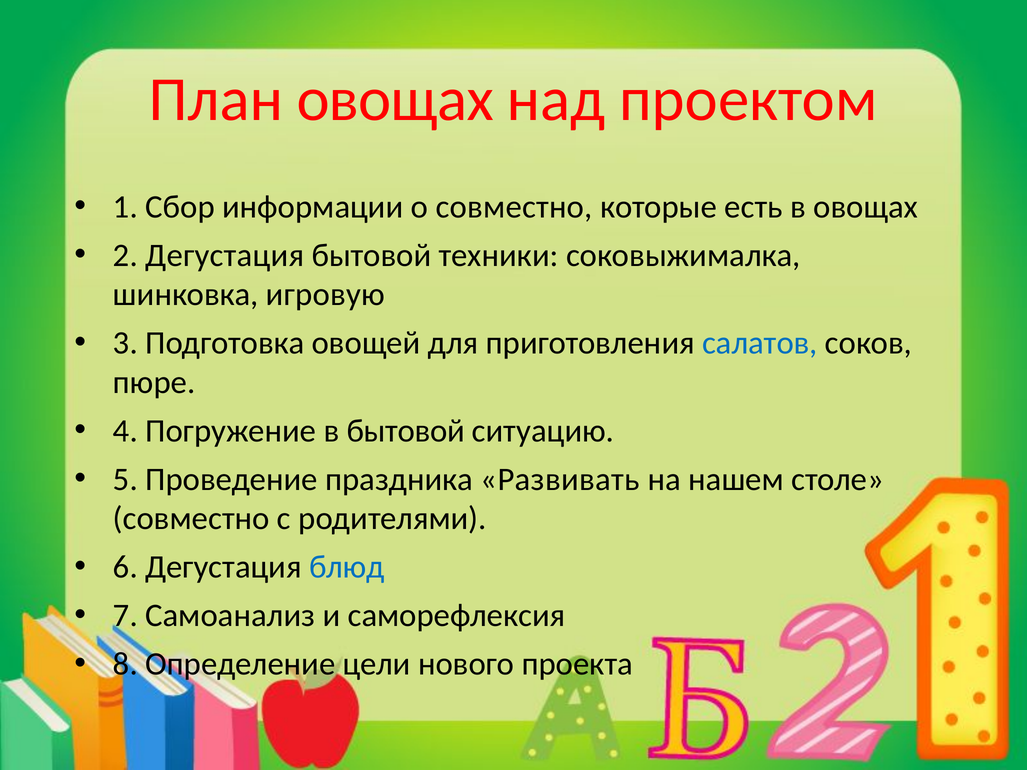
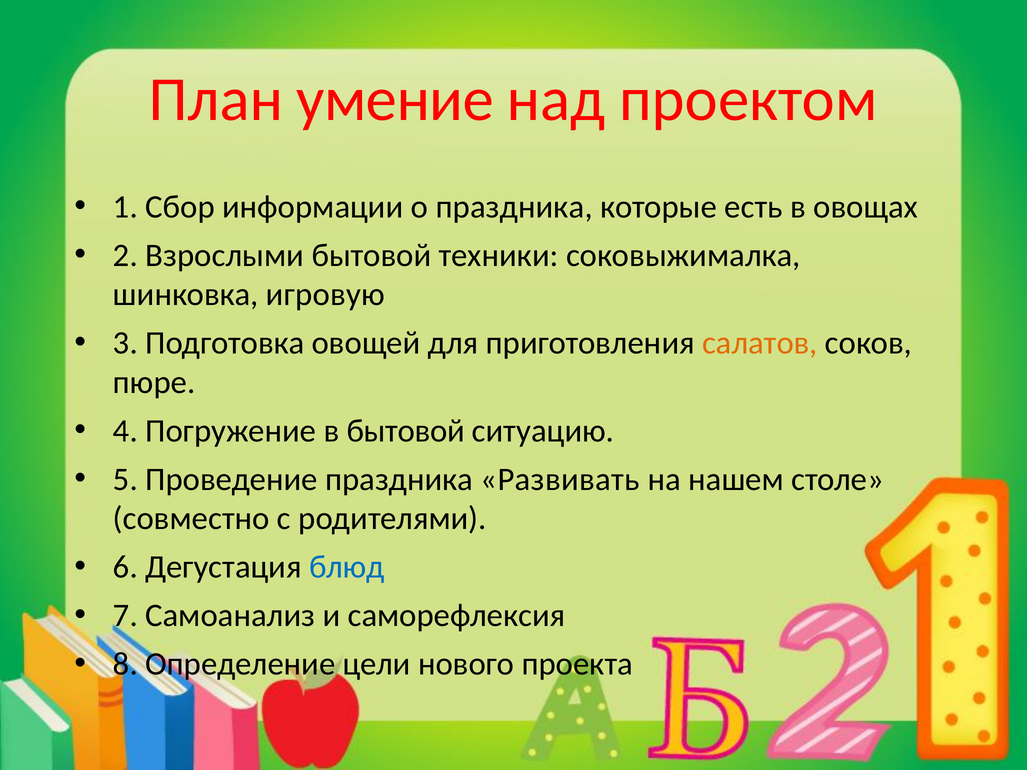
План овощах: овощах -> умение (395, 99)
о совместно: совместно -> праздника (514, 207)
2 Дегустация: Дегустация -> Взрослыми (225, 255)
салатов colour: blue -> orange (760, 343)
